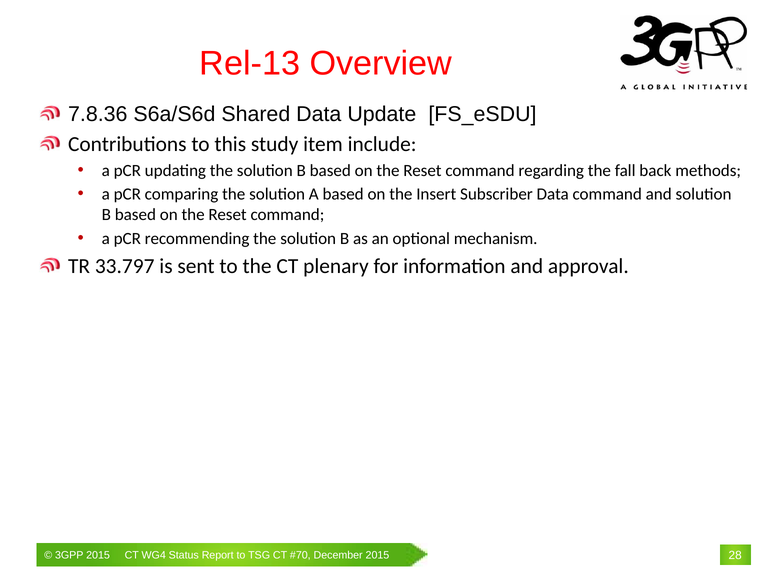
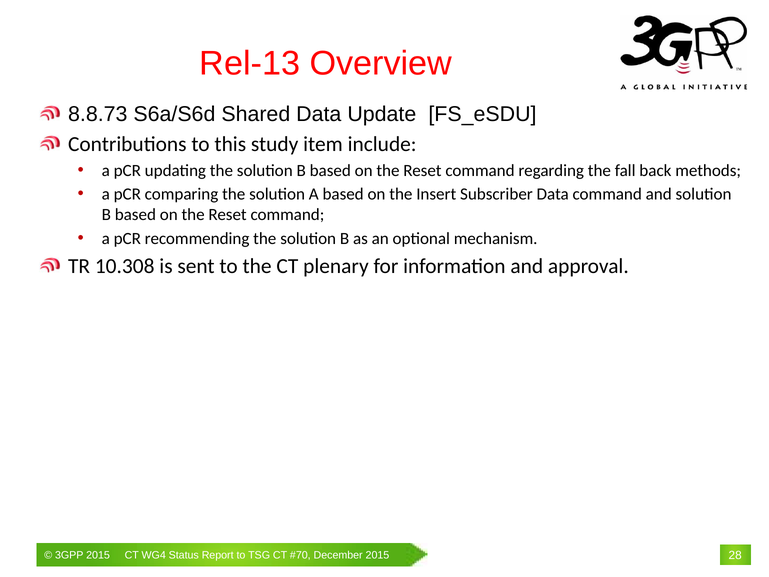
7.8.36: 7.8.36 -> 8.8.73 (98, 114)
33.797: 33.797 -> 10.308 (125, 266)
